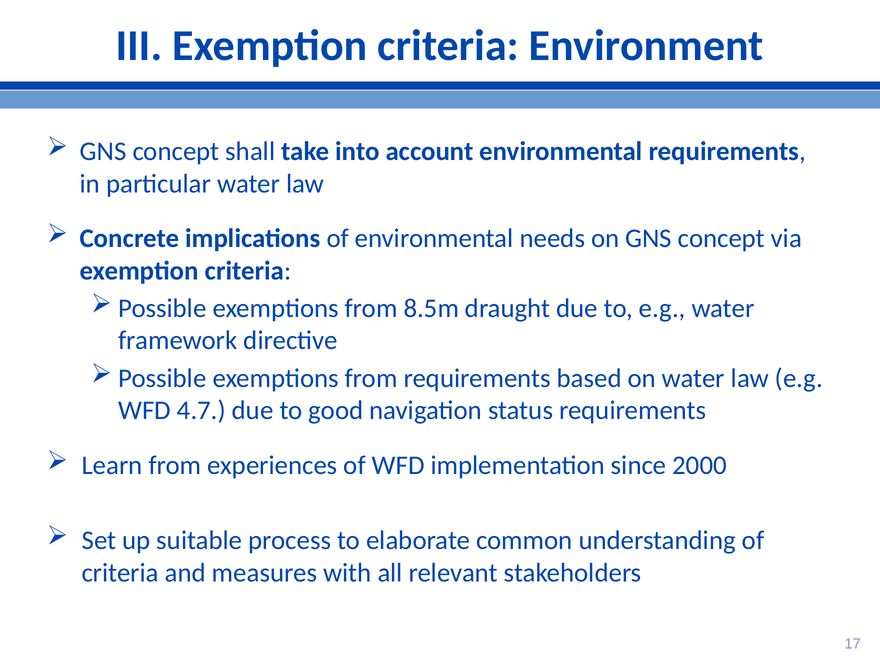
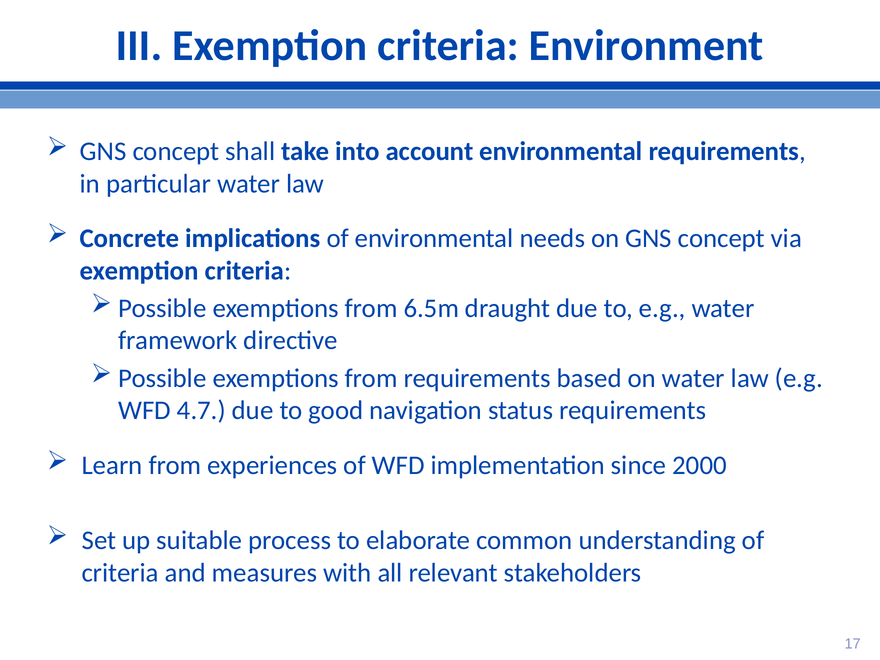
8.5m: 8.5m -> 6.5m (431, 308)
